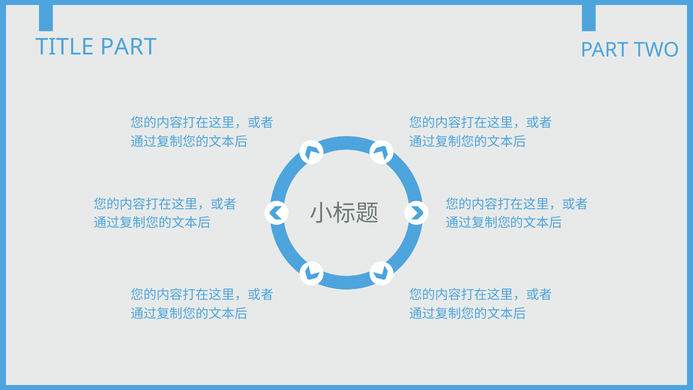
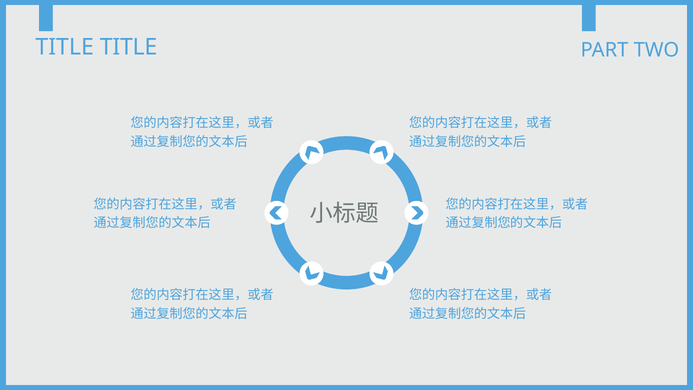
TITLE PART: PART -> TITLE (129, 47)
